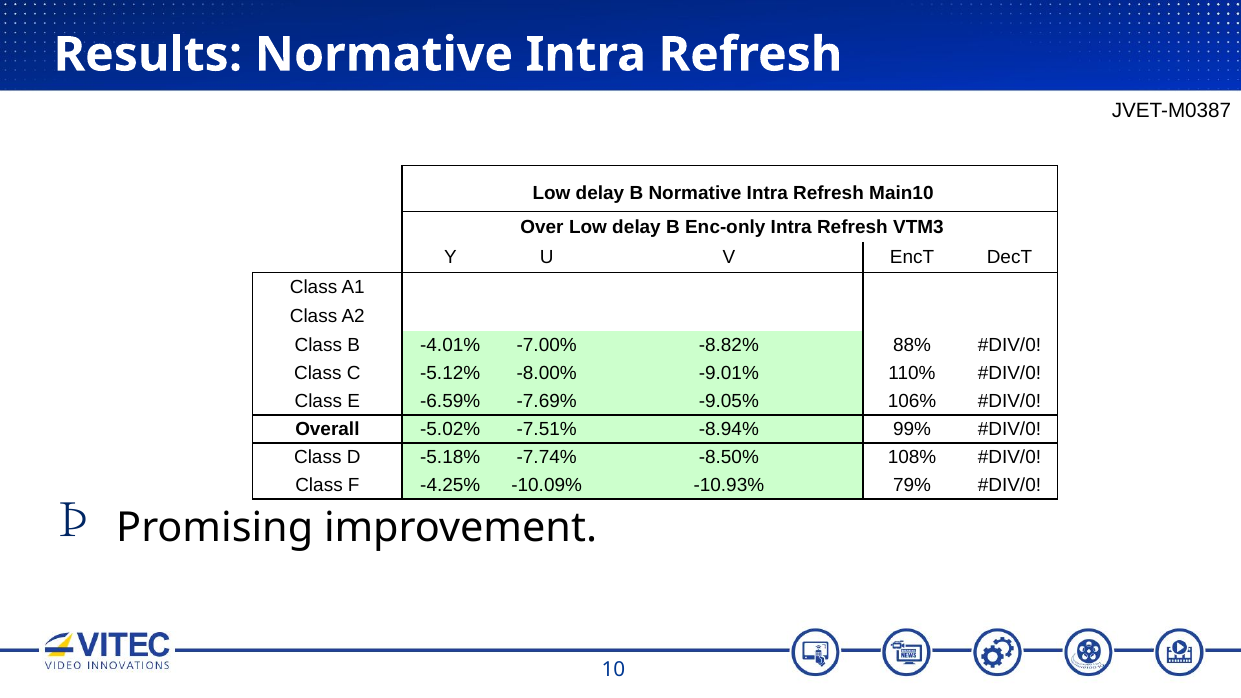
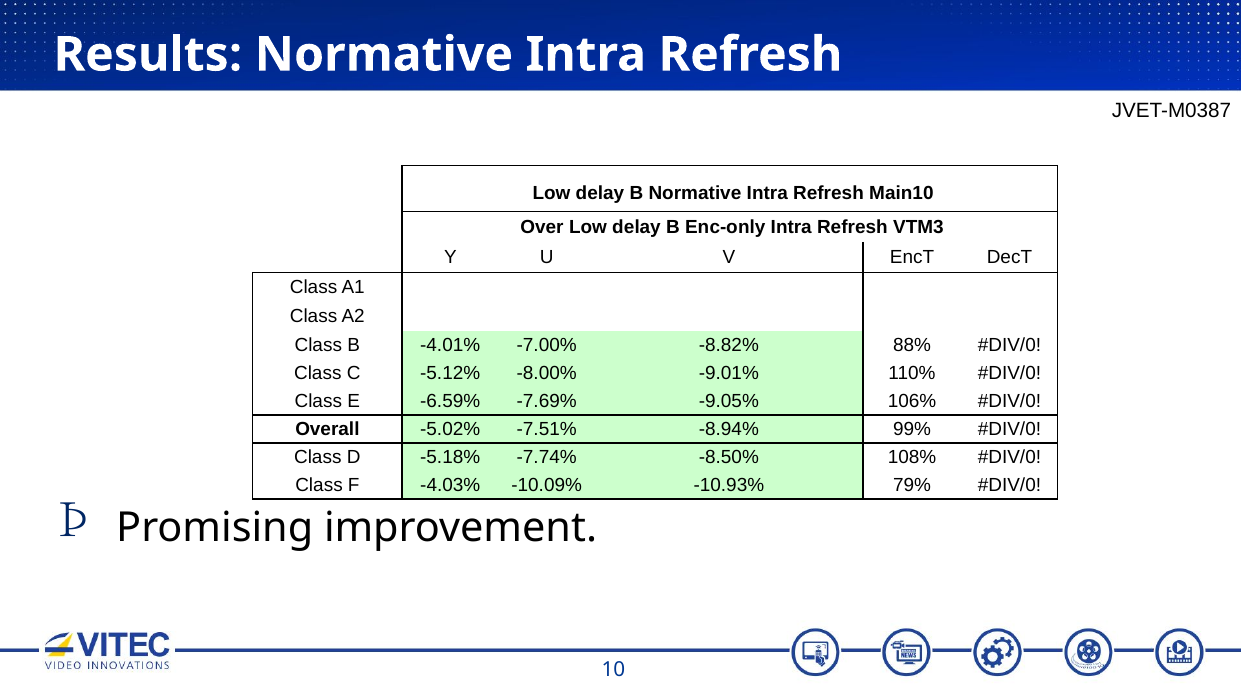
-4.25%: -4.25% -> -4.03% (450, 485)
